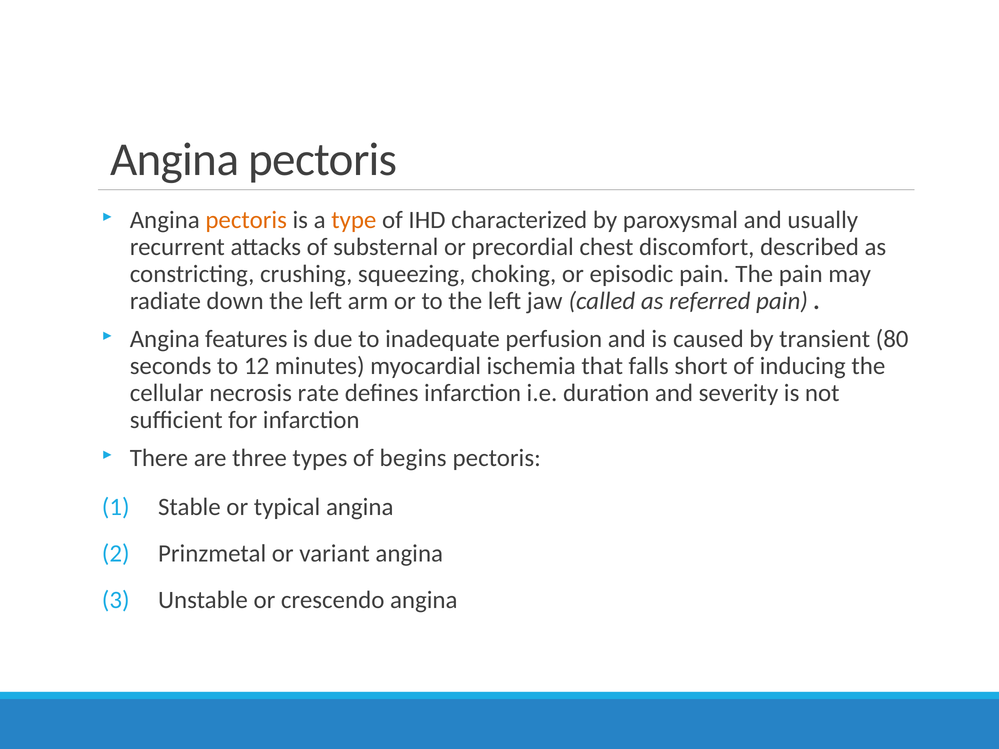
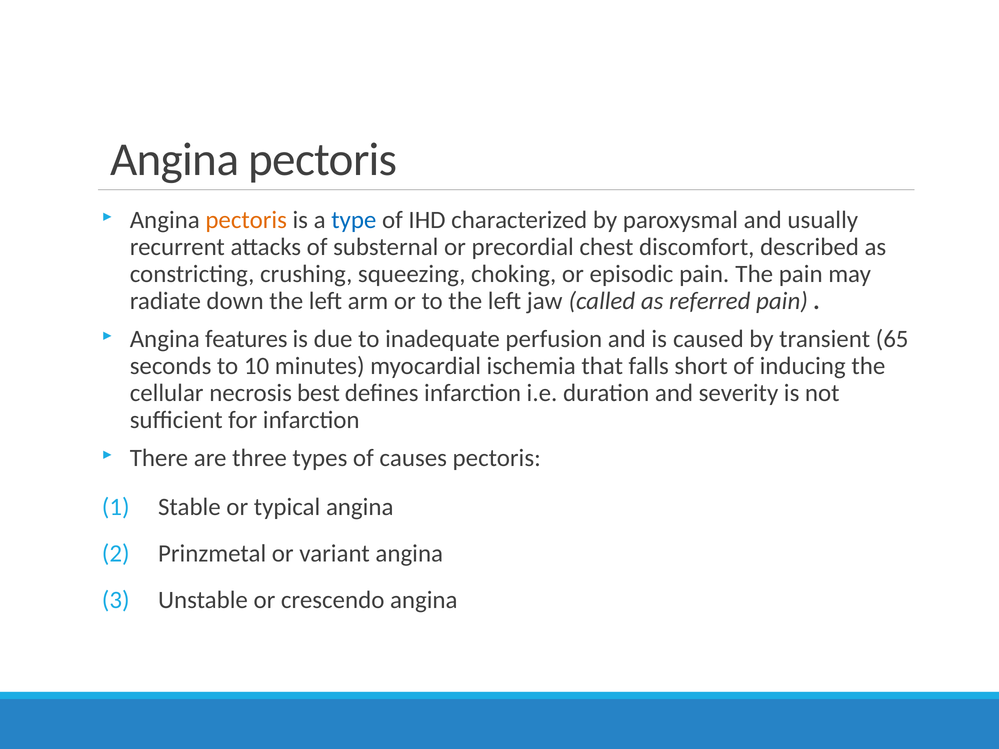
type colour: orange -> blue (354, 220)
80: 80 -> 65 (892, 339)
12: 12 -> 10 (257, 366)
rate: rate -> best (318, 393)
begins: begins -> causes (413, 458)
